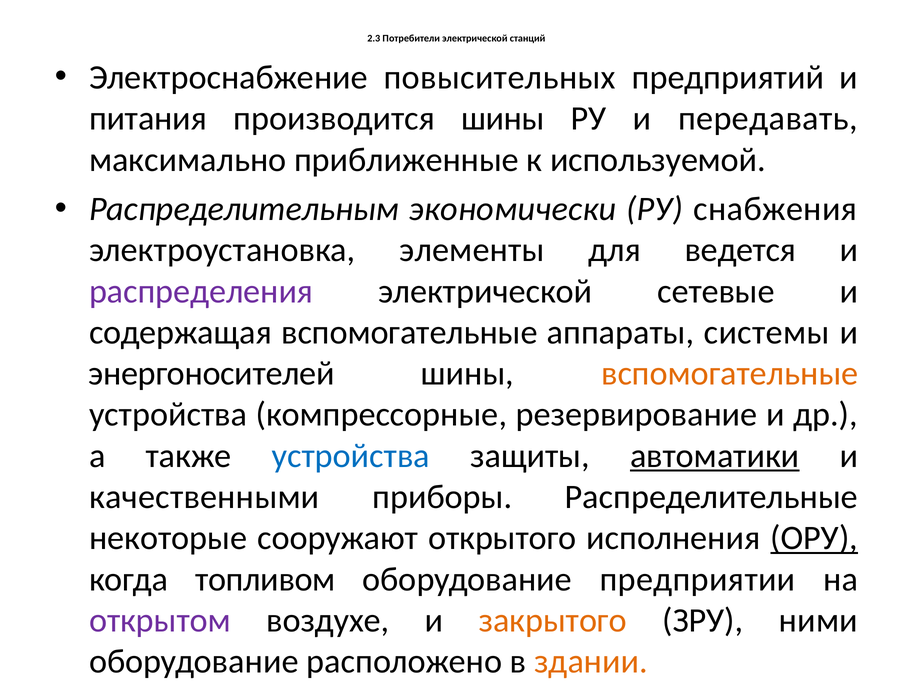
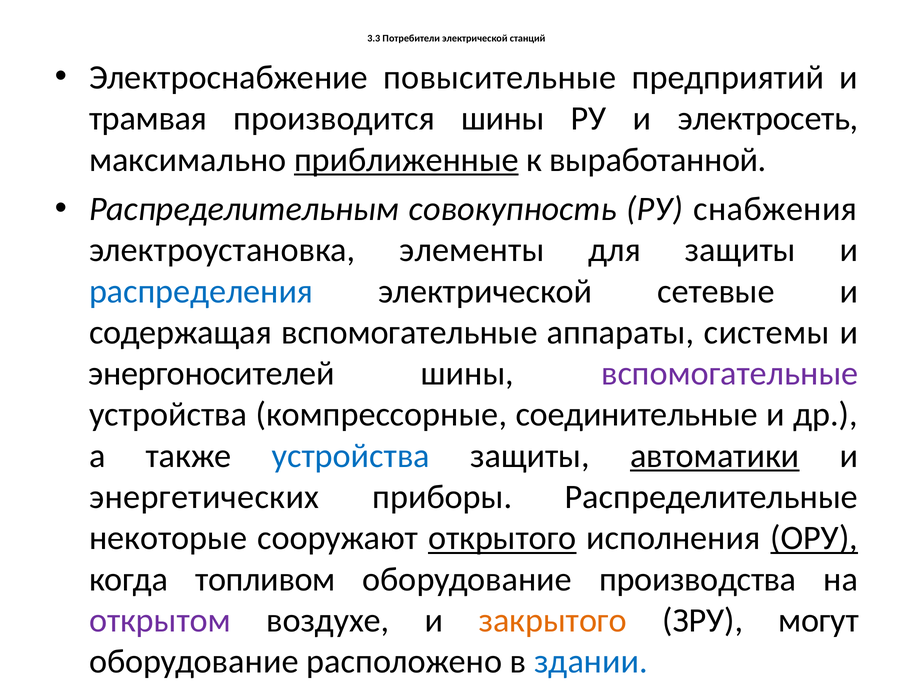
2.3: 2.3 -> 3.3 (374, 38)
повысительных: повысительных -> повысительные (500, 77)
питания: питания -> трамвая (148, 119)
передавать: передавать -> электросеть (768, 119)
приближенные underline: none -> present (406, 160)
используемой: используемой -> выработанной (658, 160)
экономически: экономически -> совокупность (513, 209)
для ведется: ведется -> защиты (740, 250)
распределения colour: purple -> blue (201, 291)
вспомогательные colour: orange -> purple (730, 373)
резервирование: резервирование -> соединительные (637, 415)
качественными: качественными -> энергетических (204, 497)
открытого underline: none -> present (502, 538)
предприятии: предприятии -> производства (698, 579)
ними: ними -> могут (819, 620)
здании colour: orange -> blue (591, 661)
